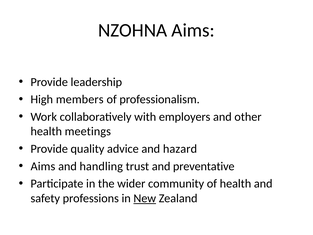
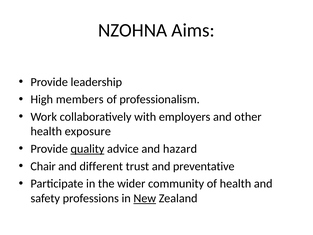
meetings: meetings -> exposure (88, 131)
quality underline: none -> present (87, 149)
Aims: Aims -> Chair (43, 166)
handling: handling -> different (101, 166)
